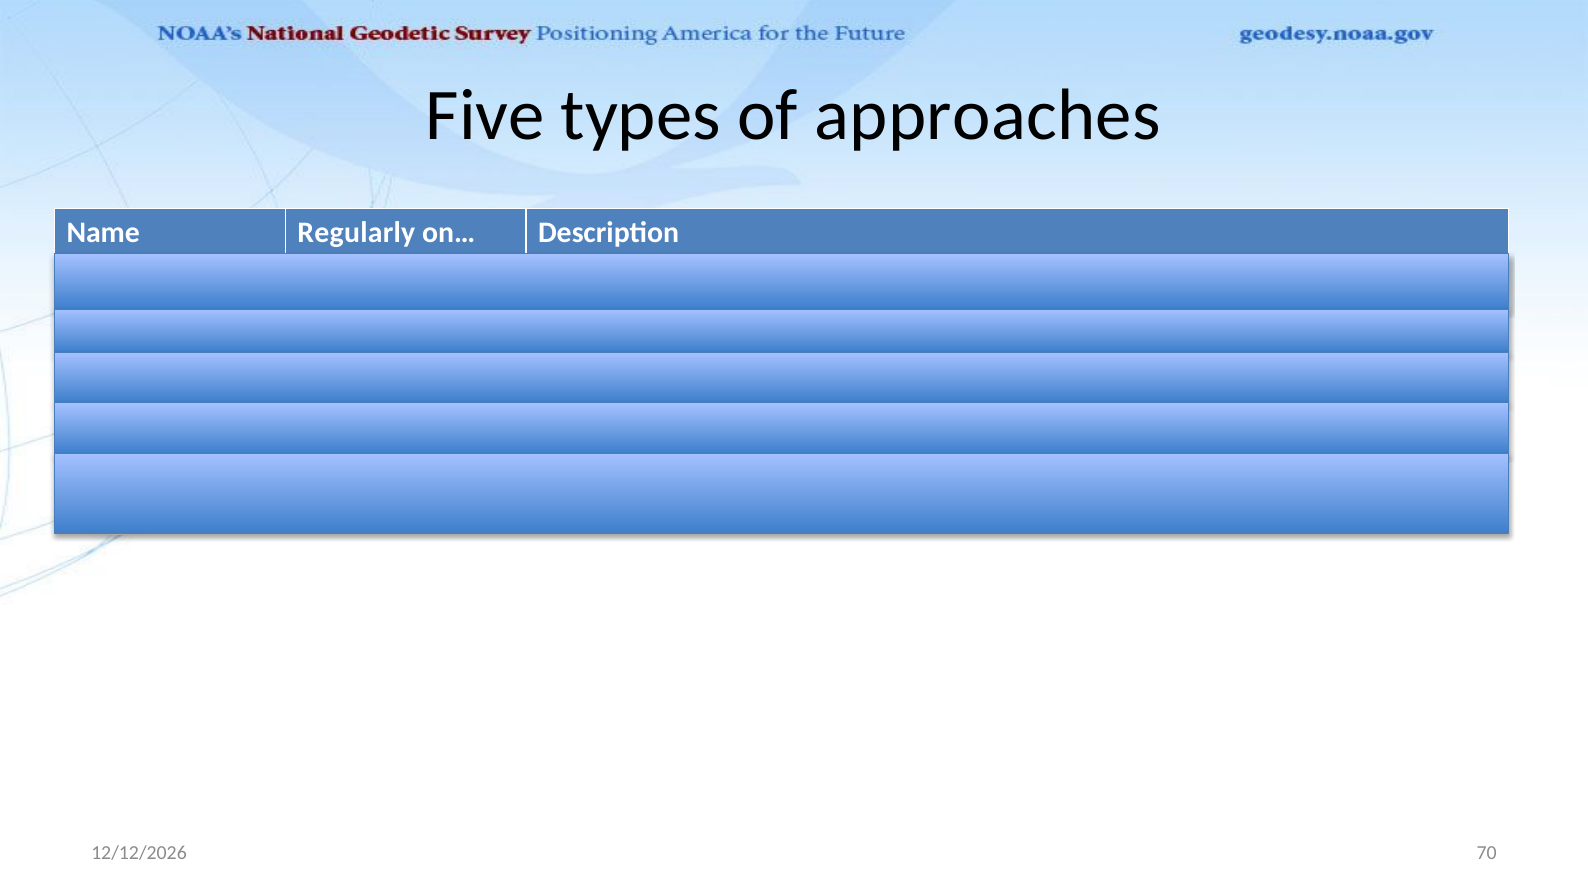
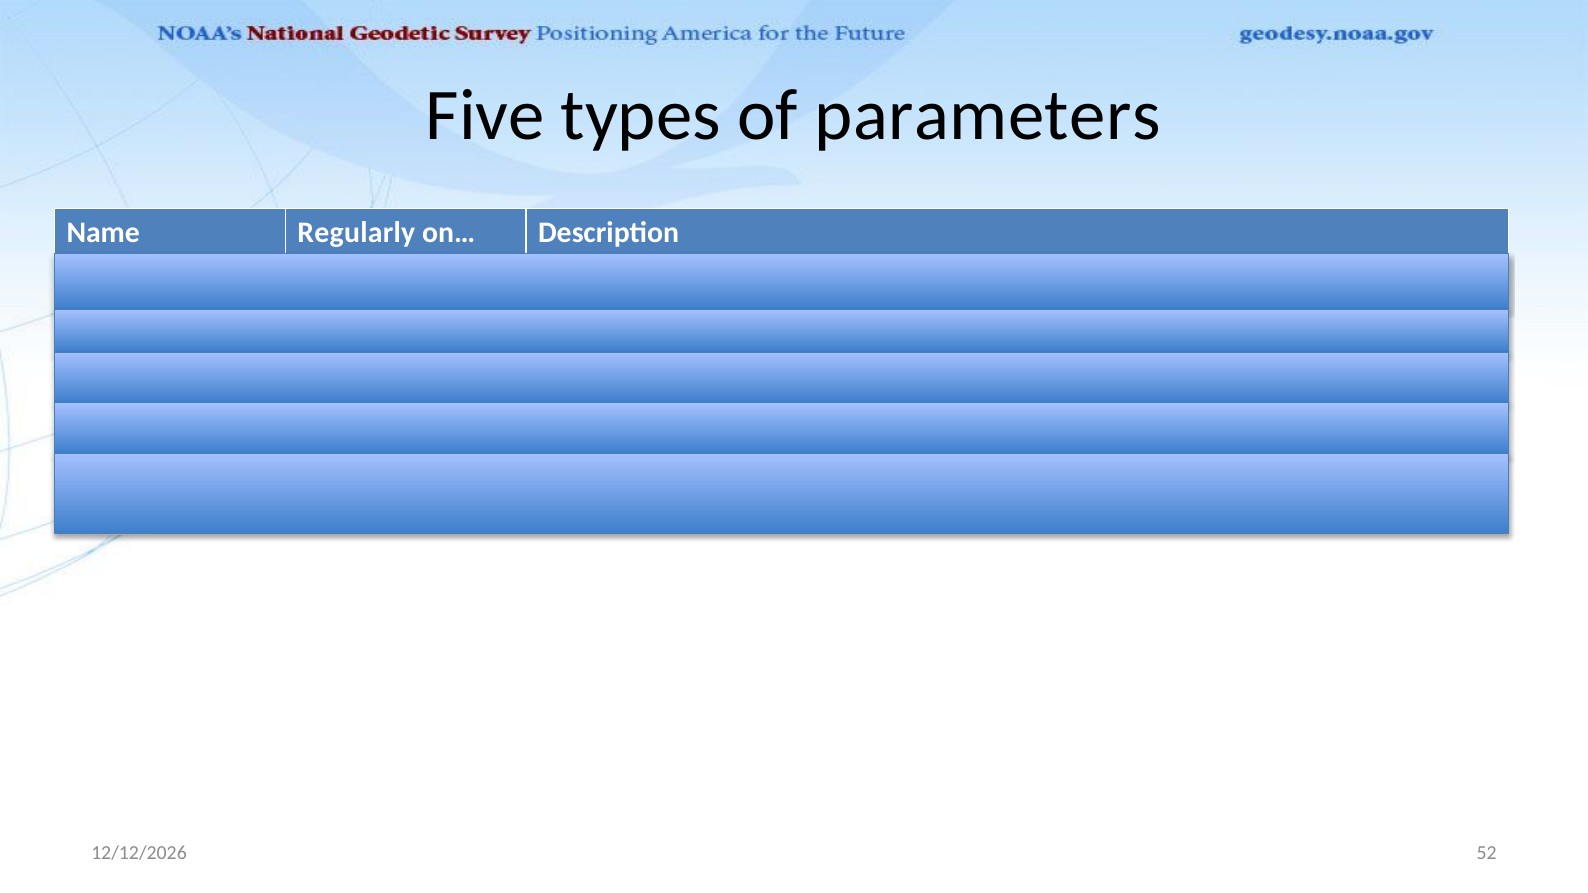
approaches: approaches -> parameters (988, 115)
70: 70 -> 52 (1487, 853)
